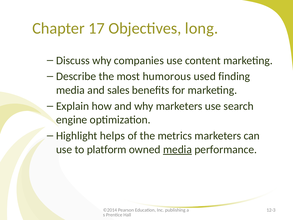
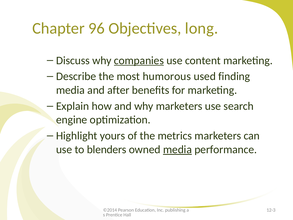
17: 17 -> 96 (97, 28)
companies underline: none -> present (139, 60)
sales: sales -> after (118, 90)
helps: helps -> yours (113, 136)
platform: platform -> blenders (107, 149)
